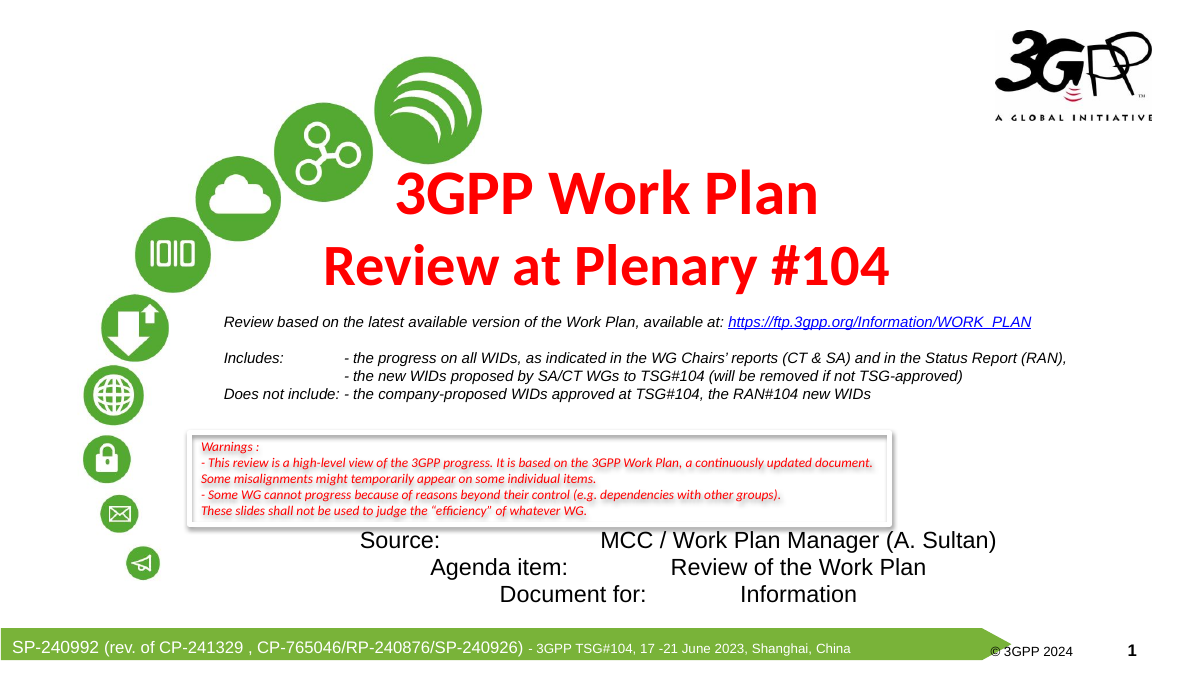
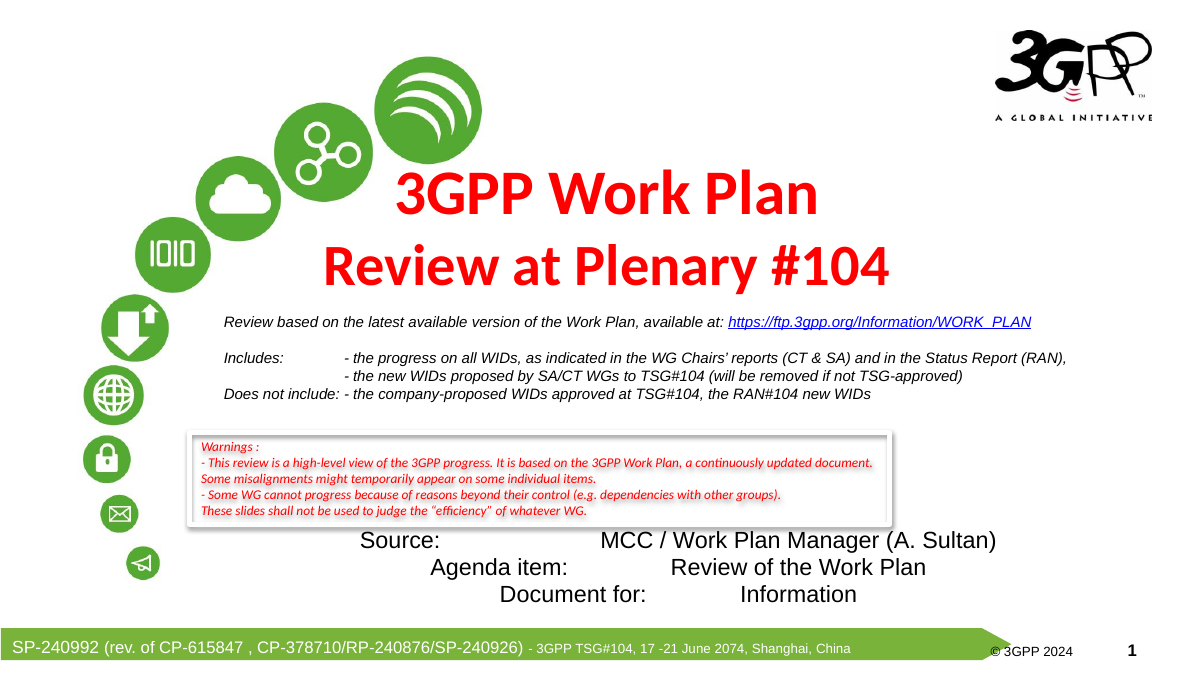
CP-241329: CP-241329 -> CP-615847 (201, 648)
CP-765046/RP-240876/SP-240926: CP-765046/RP-240876/SP-240926 -> CP-378710/RP-240876/SP-240926 (390, 648)
2023: 2023 -> 2074 (731, 649)
